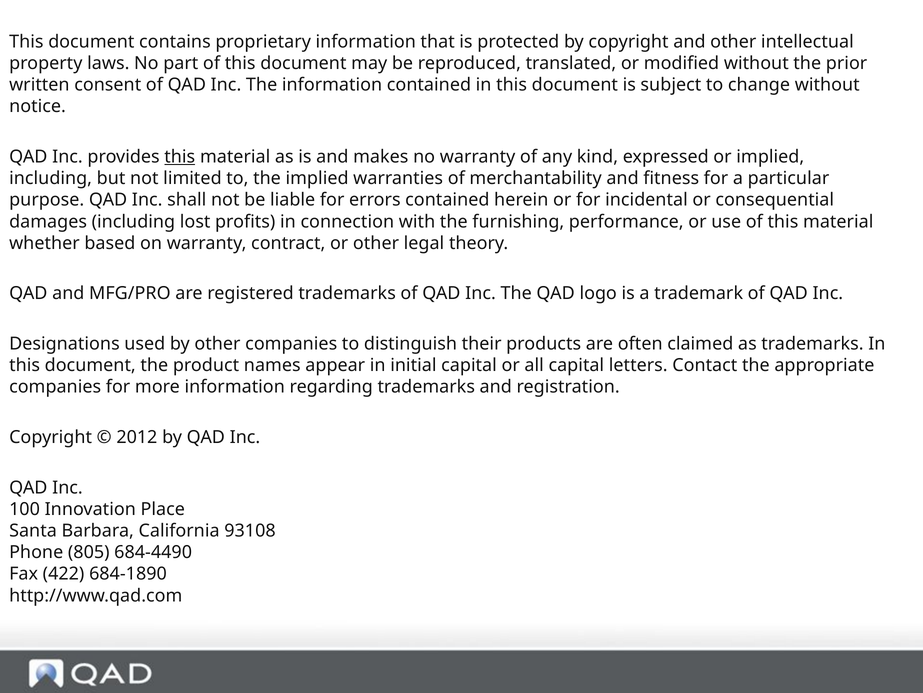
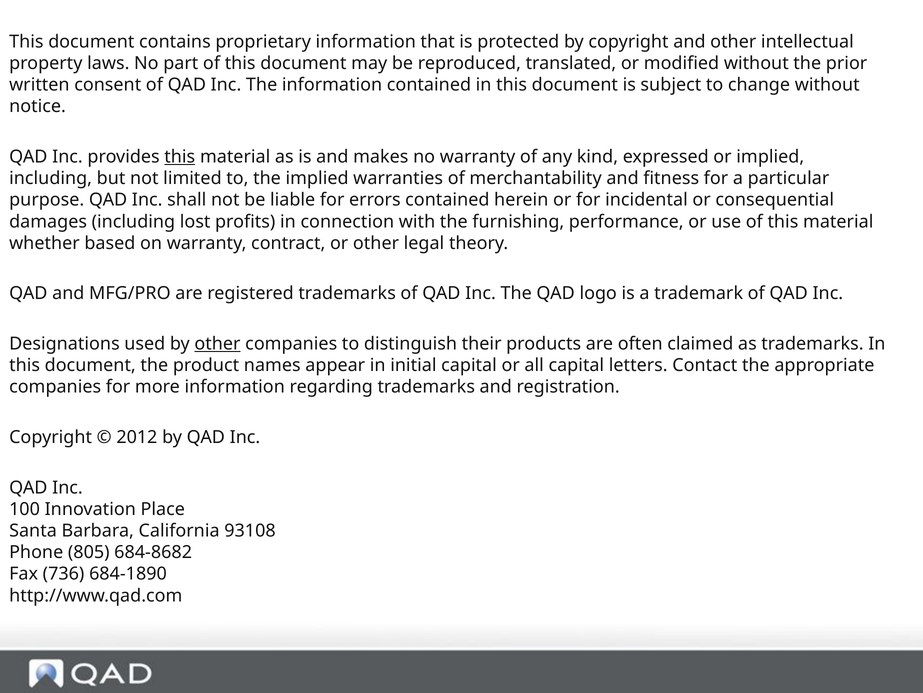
other underline: none -> present (217, 344)
684-4490: 684-4490 -> 684-8682 (153, 552)
422: 422 -> 736 (64, 573)
